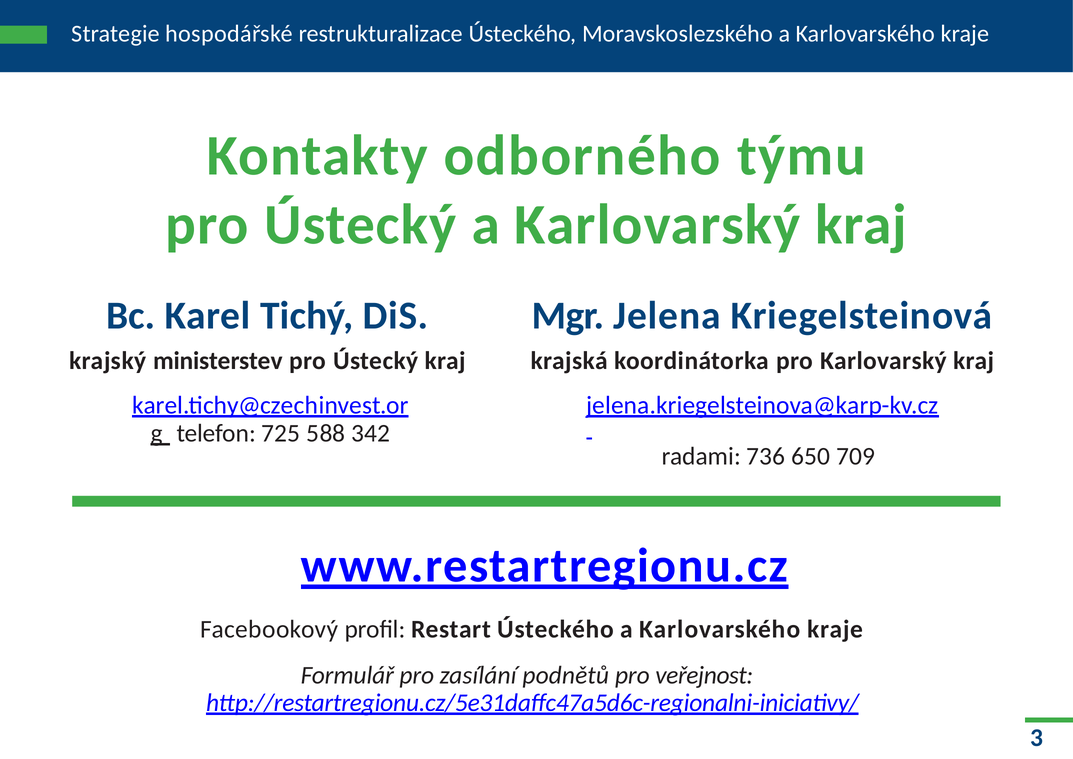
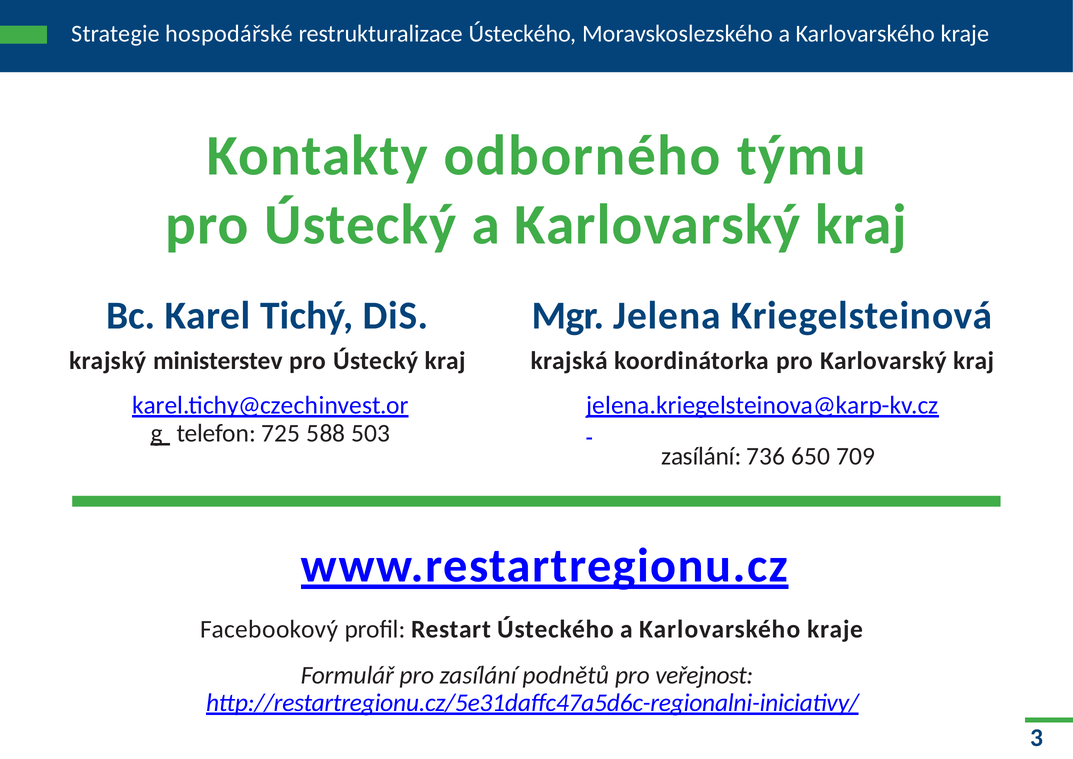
342: 342 -> 503 (371, 433)
radami: radami -> zasílání (701, 456)
